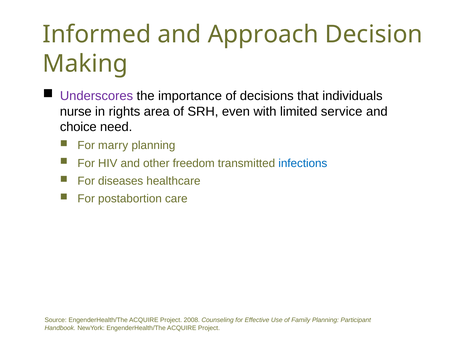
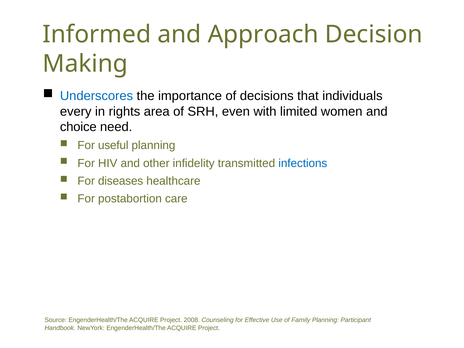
Underscores colour: purple -> blue (96, 96)
nurse: nurse -> every (76, 111)
service: service -> women (342, 111)
marry: marry -> useful (113, 145)
freedom: freedom -> infidelity (194, 163)
